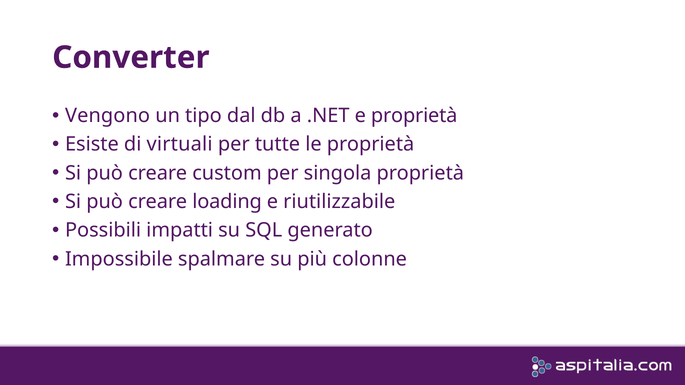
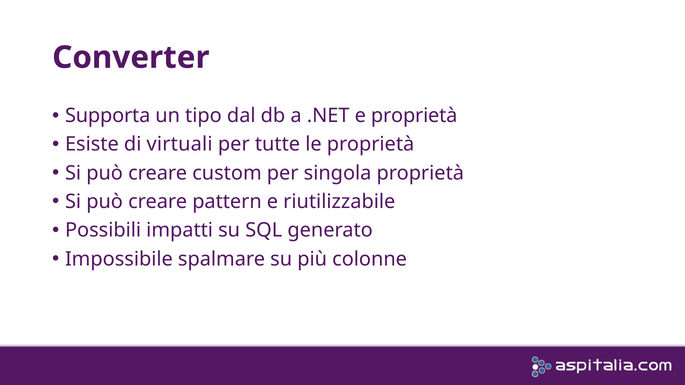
Vengono: Vengono -> Supporta (108, 116)
loading: loading -> pattern (227, 202)
